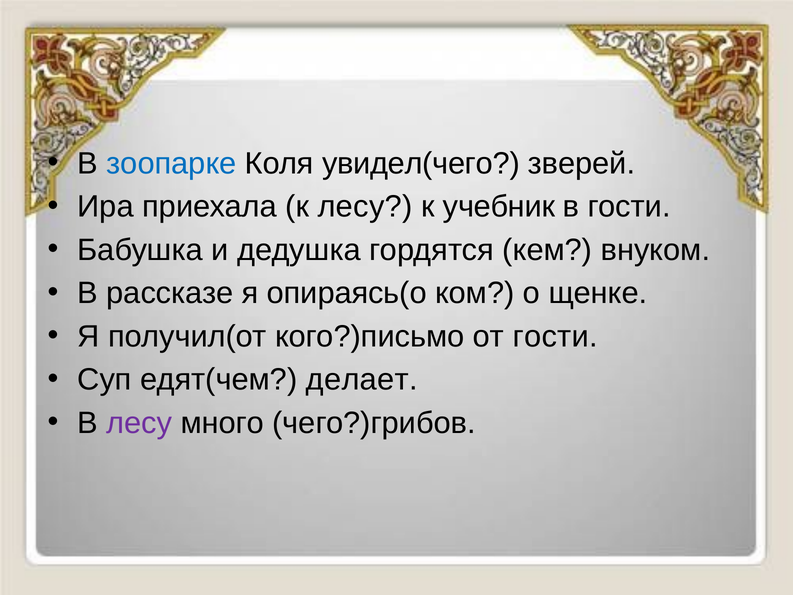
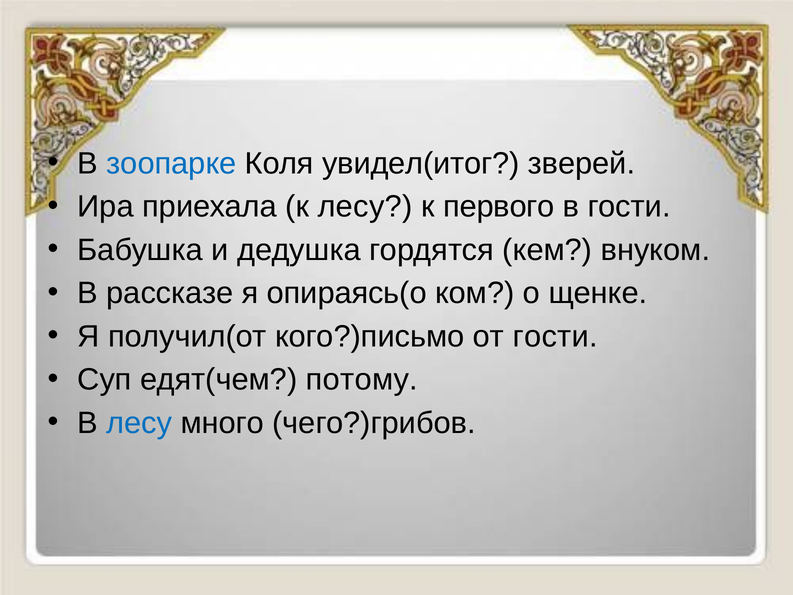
увидел(чего: увидел(чего -> увидел(итог (421, 163)
учебник: учебник -> первого (499, 207)
делает: делает -> потому (362, 379)
лесу colour: purple -> blue (139, 423)
